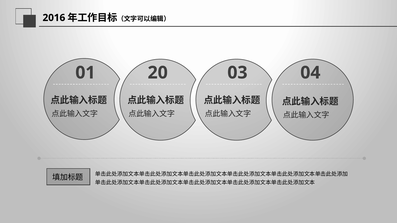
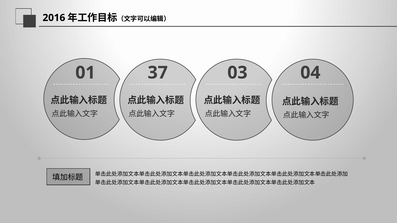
20: 20 -> 37 (158, 73)
